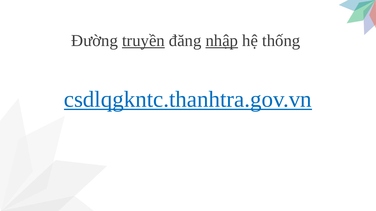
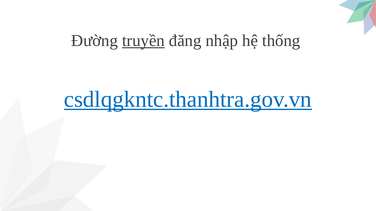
nhập underline: present -> none (222, 41)
